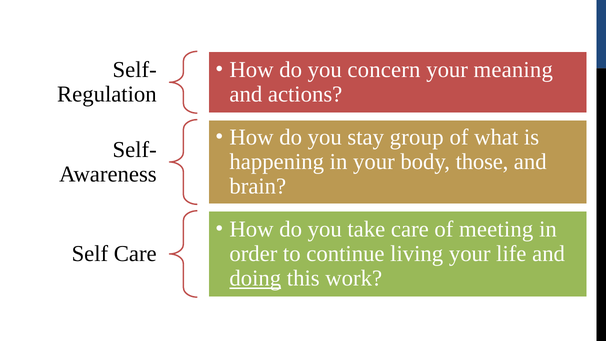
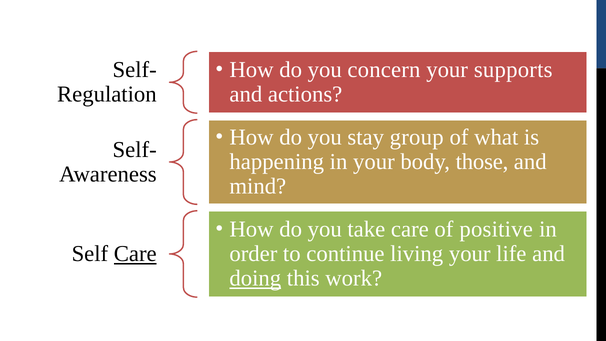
meaning: meaning -> supports (513, 70)
brain: brain -> mind (258, 186)
meeting: meeting -> positive (496, 229)
Care underline: none -> present (135, 254)
